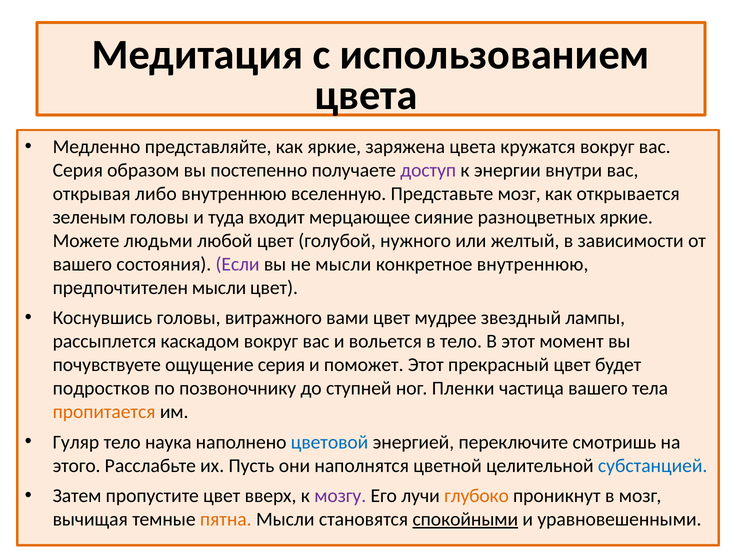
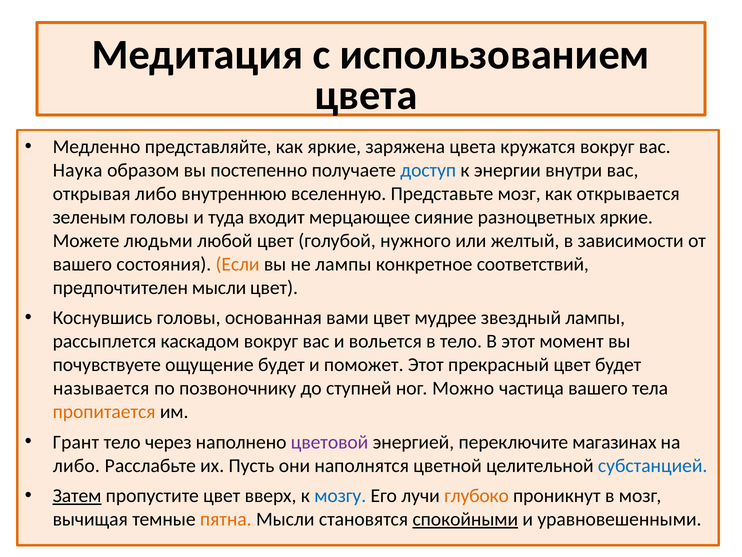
Серия: Серия -> Наука (78, 170)
доступ colour: purple -> blue (428, 170)
Если colour: purple -> orange (238, 264)
не мысли: мысли -> лампы (343, 264)
конкретное внутреннюю: внутреннюю -> соответствий (533, 264)
витражного: витражного -> основанная (273, 318)
ощущение серия: серия -> будет (281, 365)
подростков: подростков -> называется (101, 388)
Пленки: Пленки -> Можно (463, 388)
Гуляр: Гуляр -> Грант (76, 442)
наука: наука -> через (168, 442)
цветовой colour: blue -> purple (330, 442)
смотришь: смотришь -> магазинах (615, 442)
этого: этого -> либо (76, 465)
Затем underline: none -> present (77, 495)
мозгу colour: purple -> blue (340, 495)
